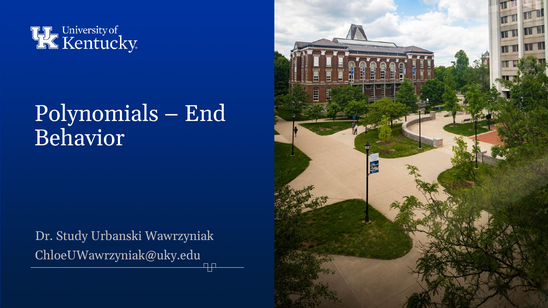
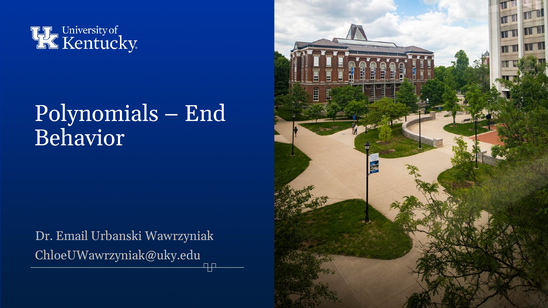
Study: Study -> Email (72, 236)
